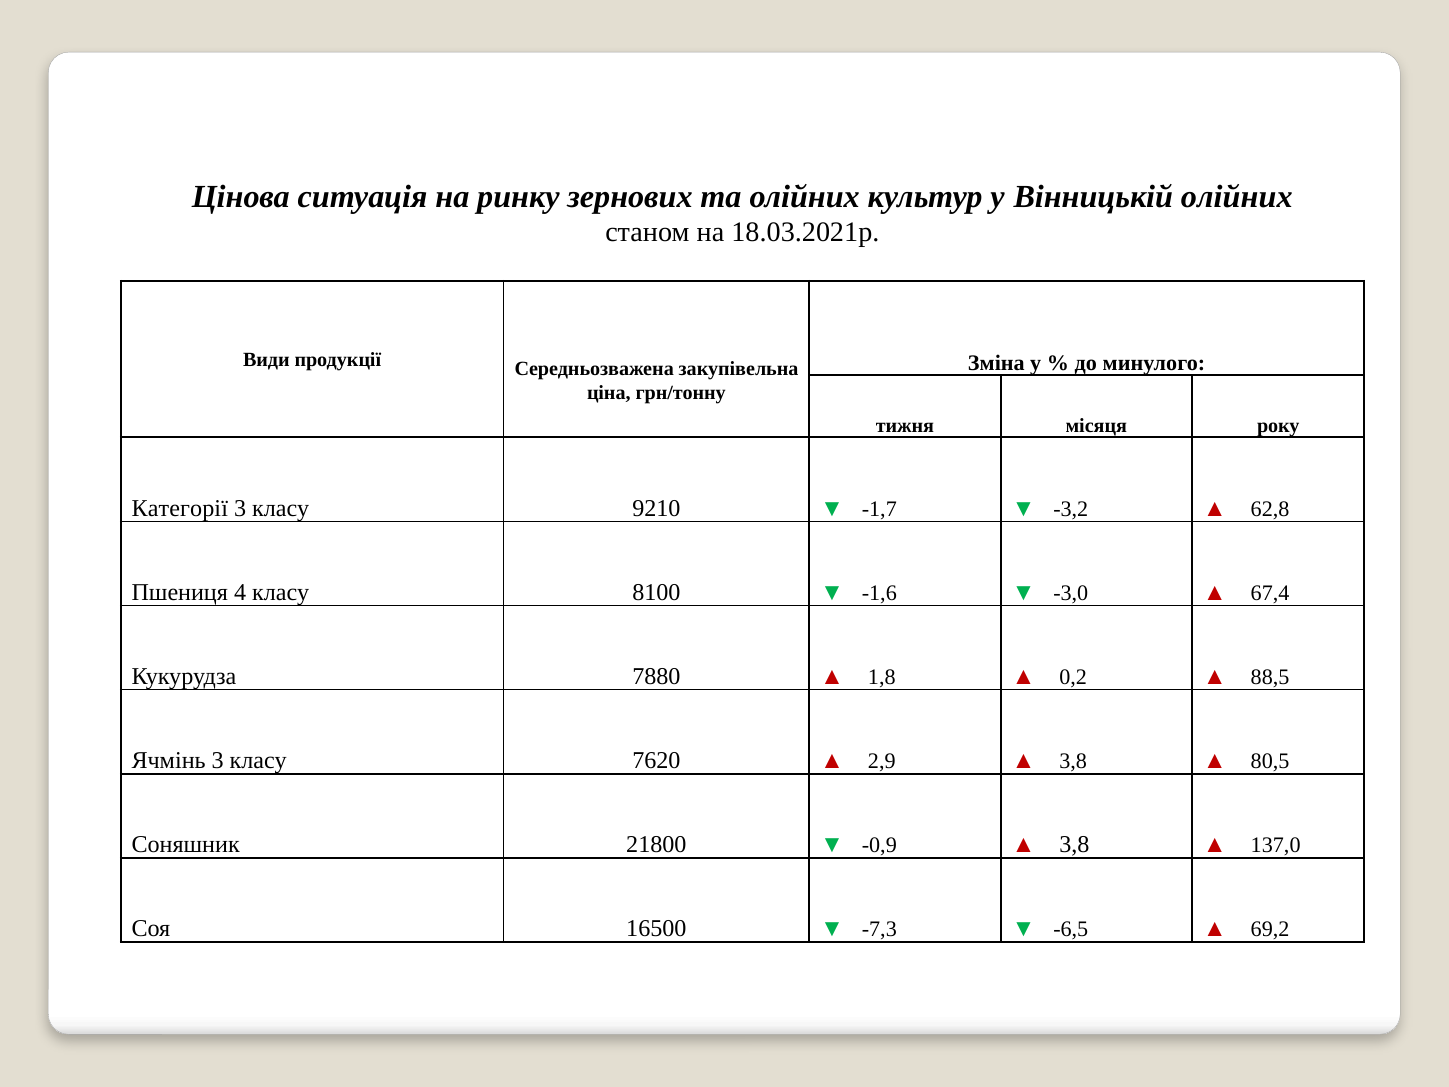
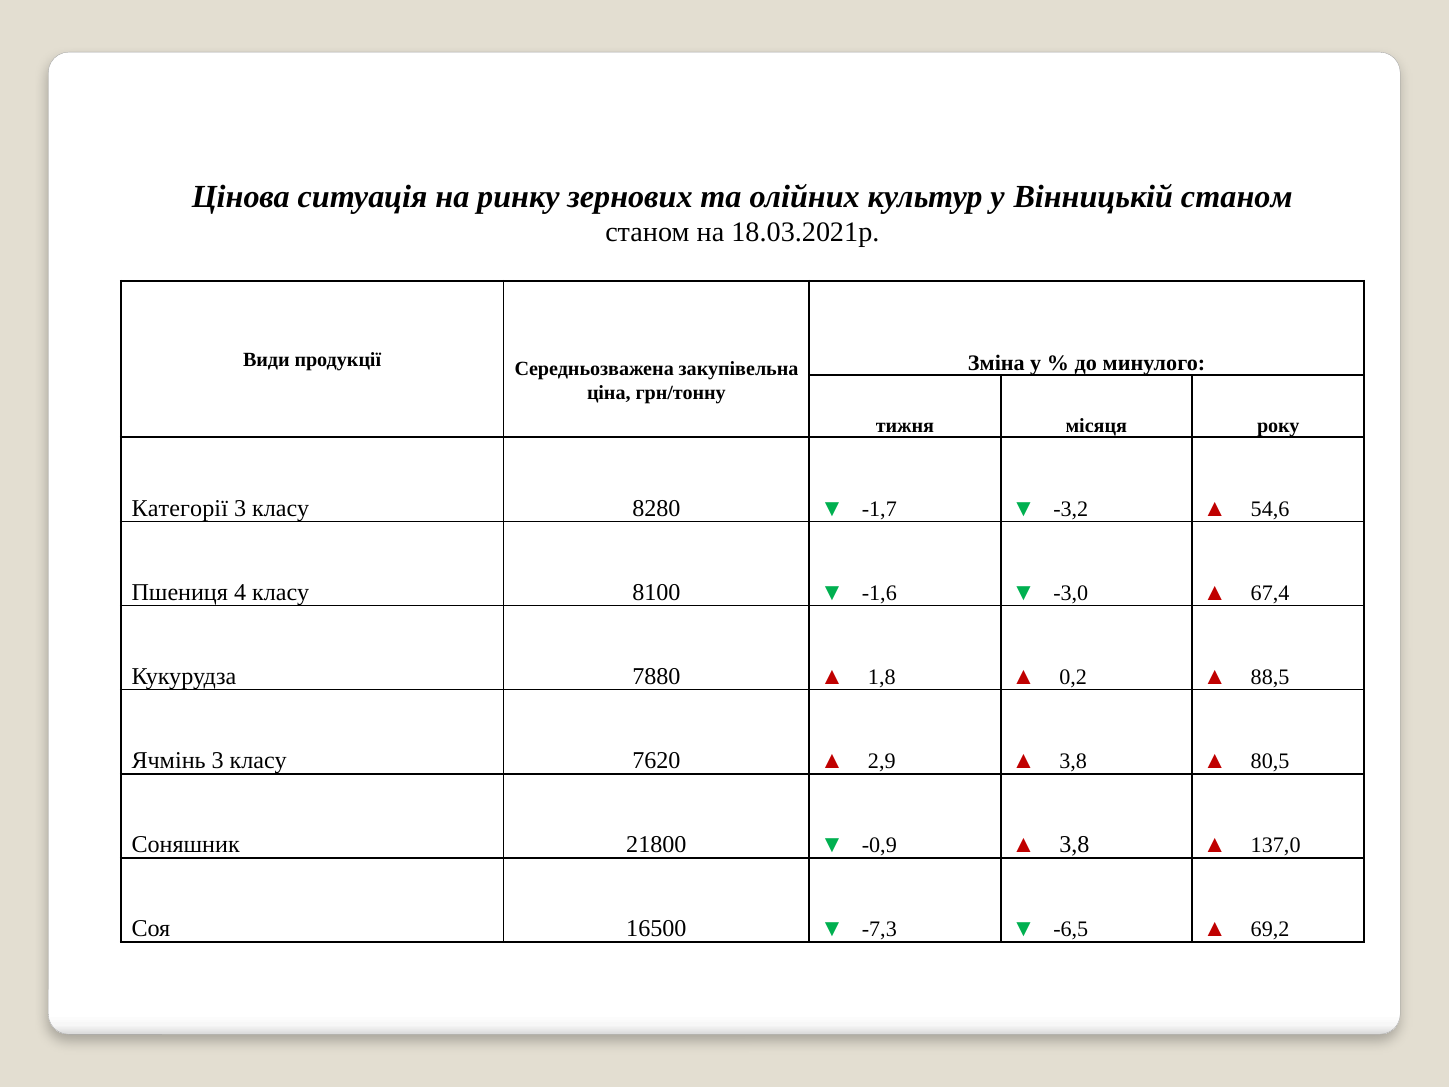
Вінницькій олійних: олійних -> станом (1237, 196)
9210: 9210 -> 8280 (656, 508)
62,8: 62,8 -> 54,6 (1270, 509)
